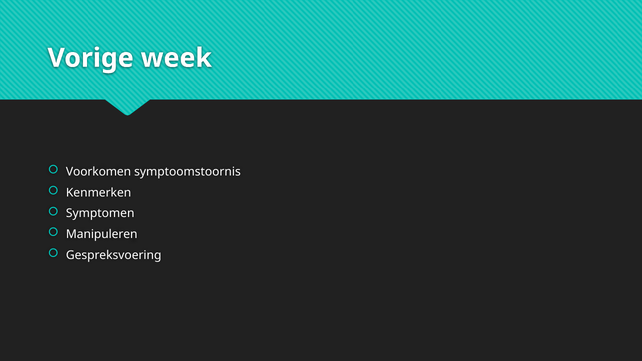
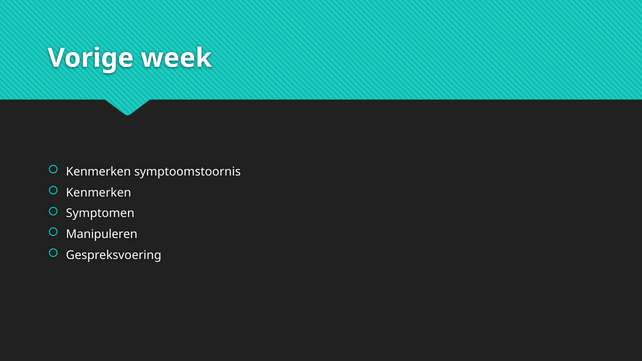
Voorkomen: Voorkomen -> Kenmerken (99, 172)
